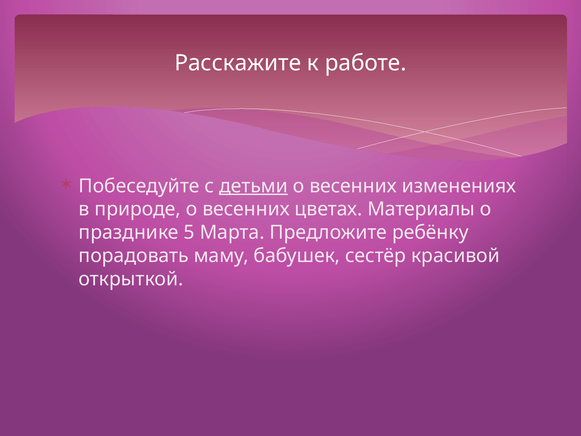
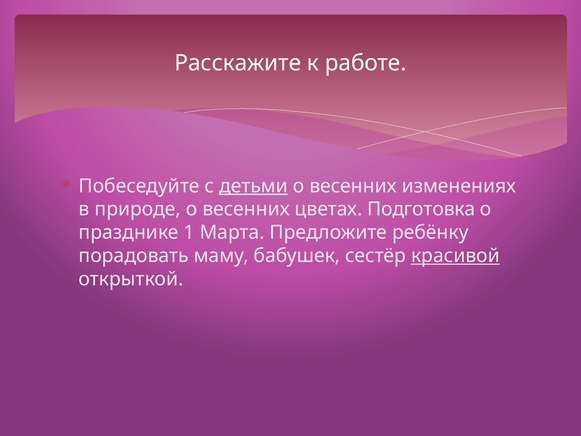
Материалы: Материалы -> Подготовка (421, 209)
5: 5 -> 1 (189, 232)
красивой underline: none -> present (455, 256)
